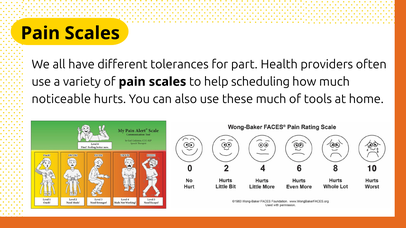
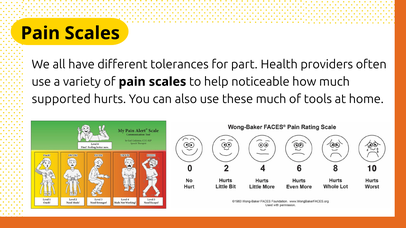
scheduling: scheduling -> noticeable (260, 82)
noticeable: noticeable -> supported (61, 99)
